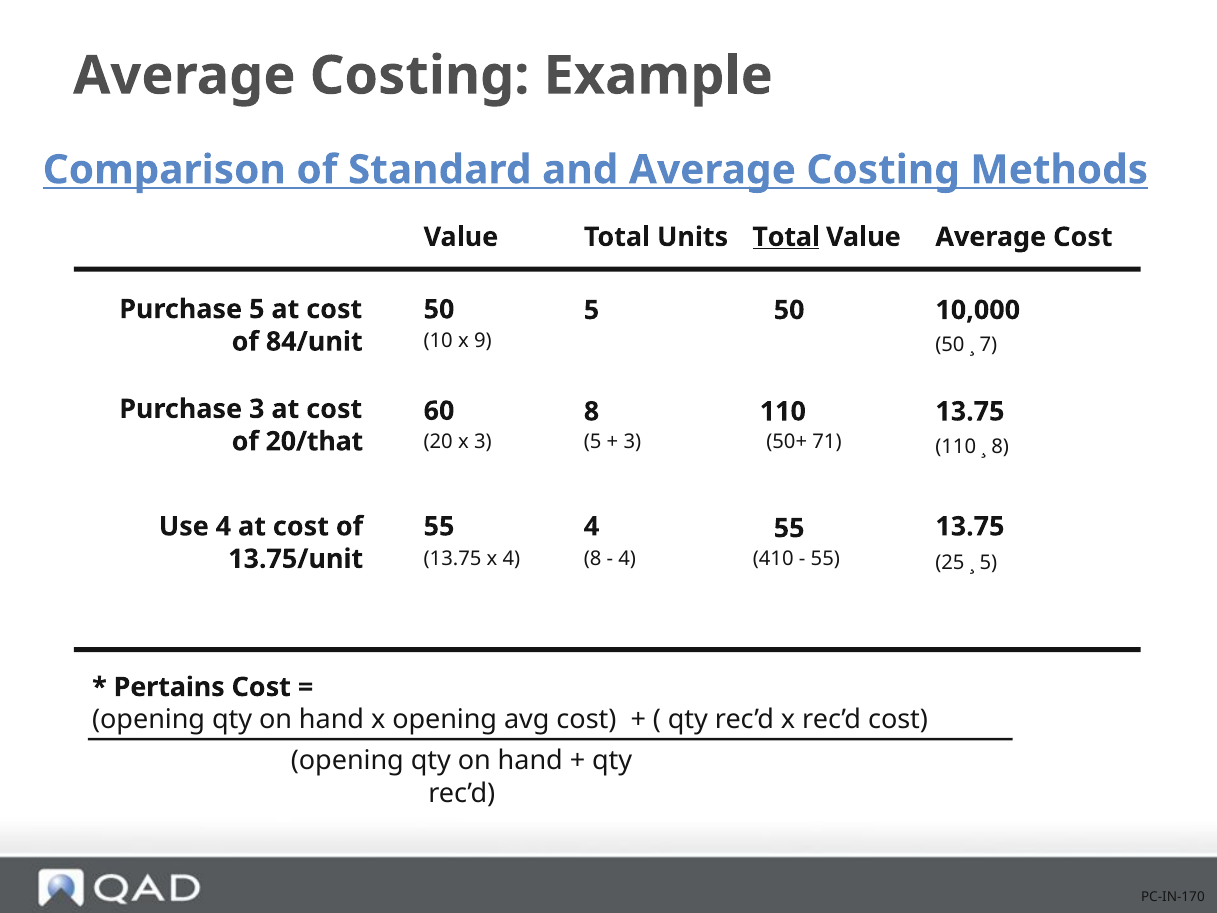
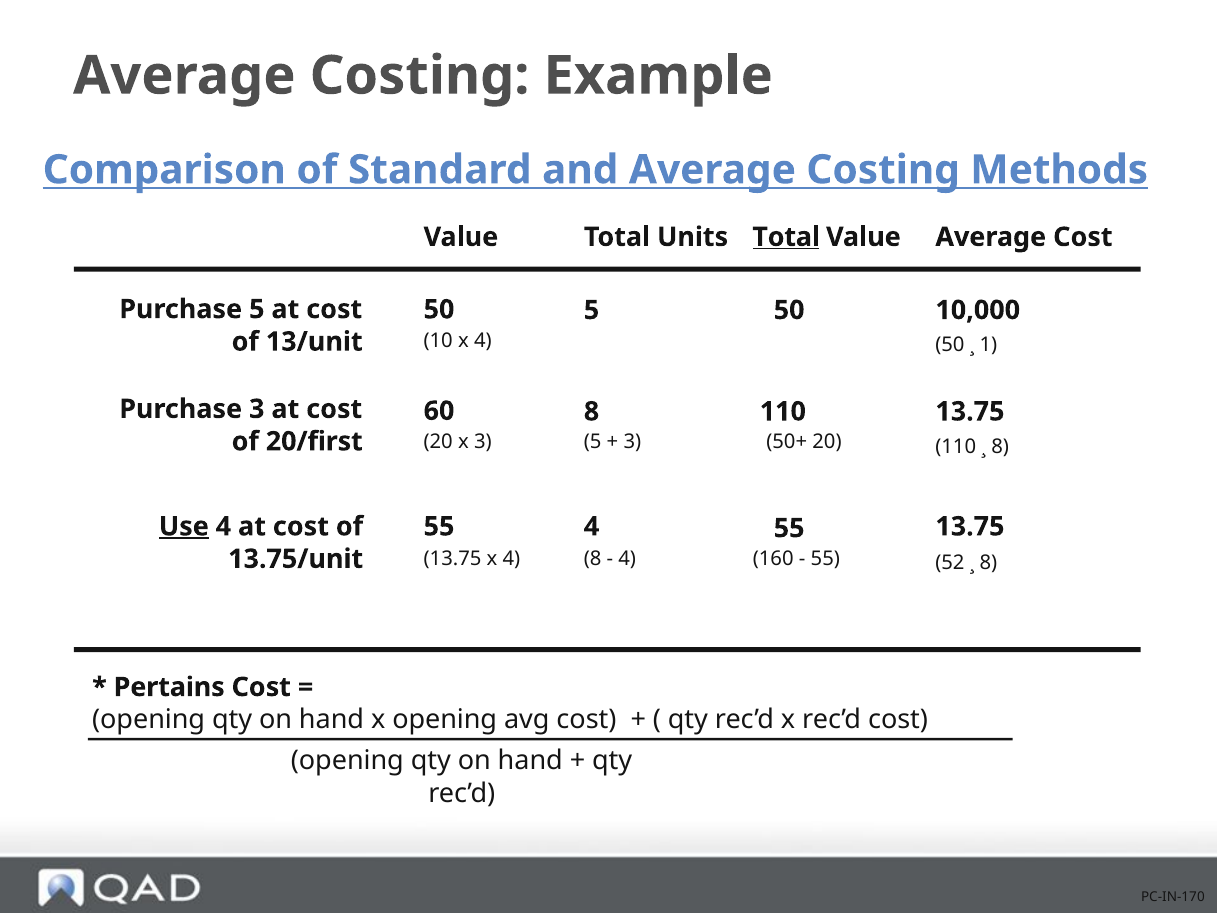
10 x 9: 9 -> 4 (483, 340)
7: 7 -> 1 (988, 345)
84/unit: 84/unit -> 13/unit (314, 342)
50+ 71: 71 -> 20 (827, 442)
20/that: 20/that -> 20/first (314, 441)
Use underline: none -> present (184, 526)
410: 410 -> 160 (773, 558)
25: 25 -> 52 (950, 563)
5: 5 -> 8 (988, 563)
